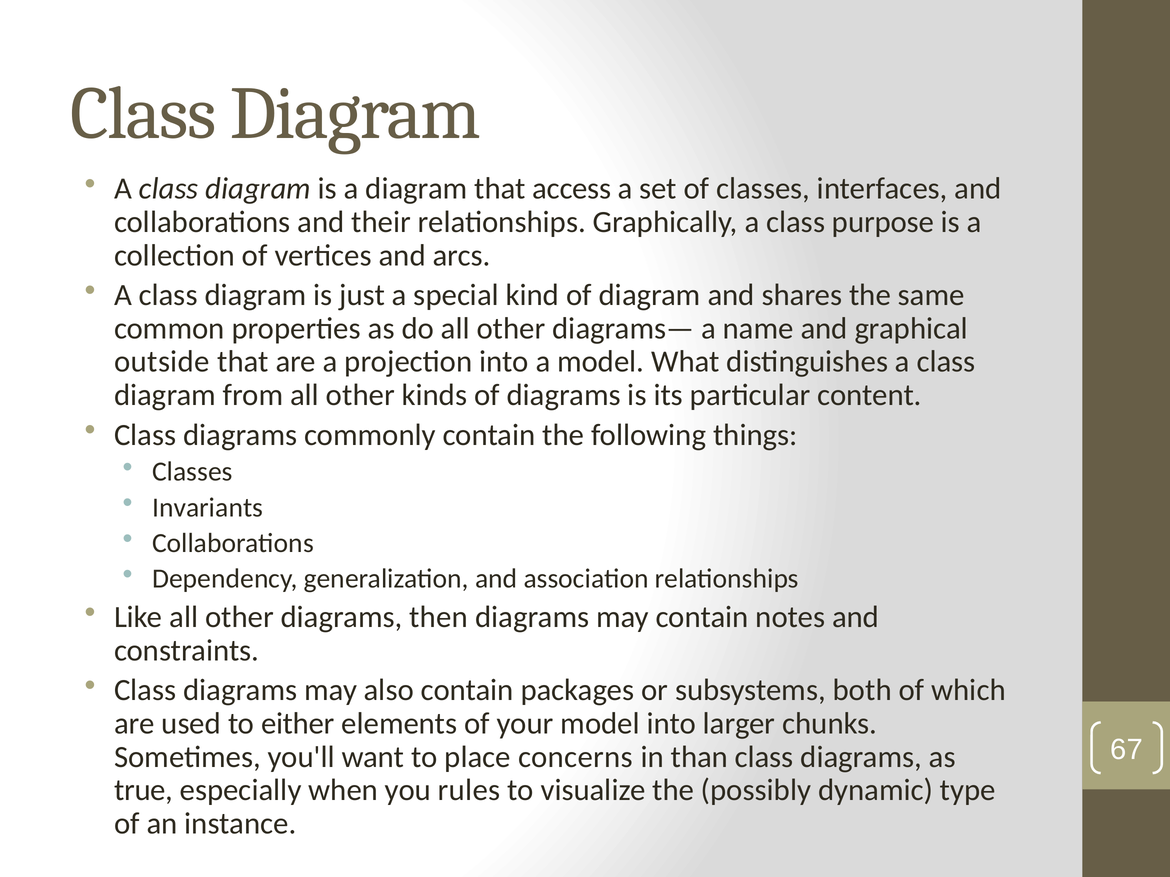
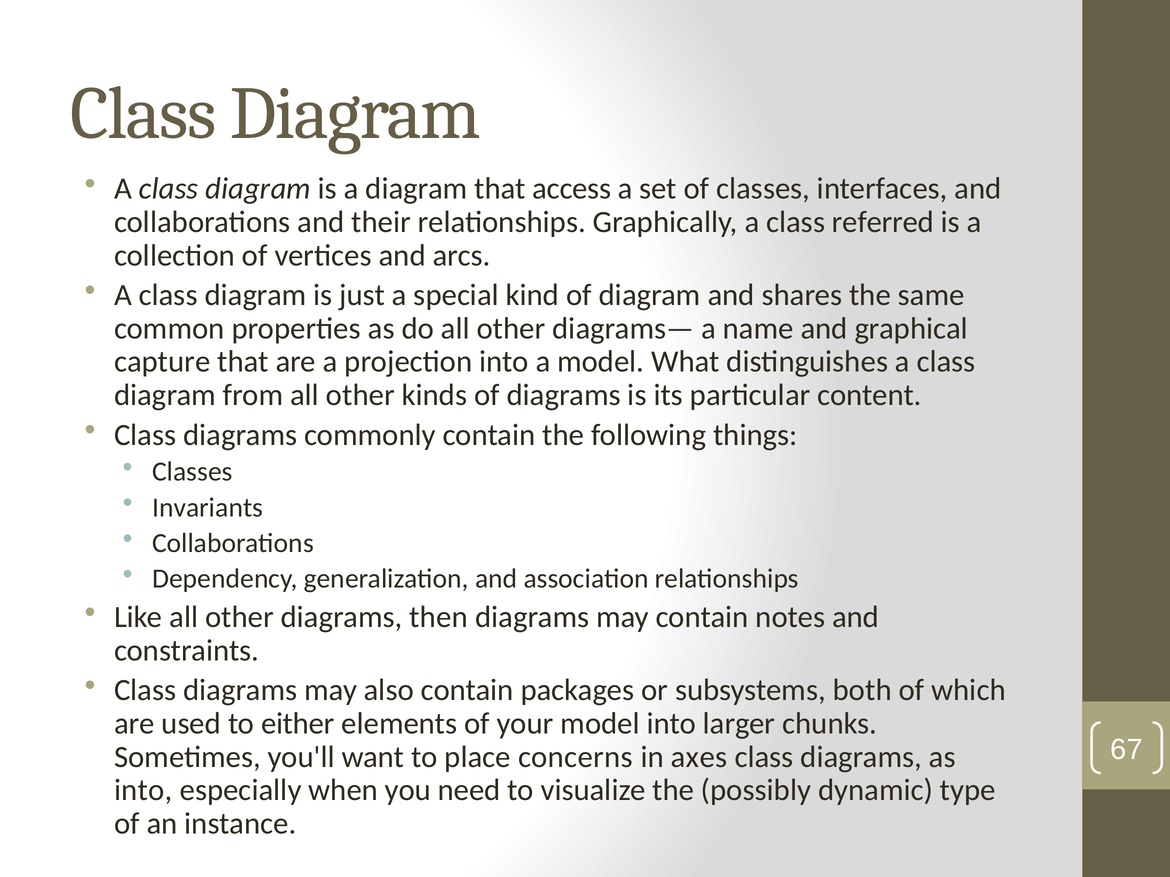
purpose: purpose -> referred (883, 222)
outside: outside -> capture (162, 362)
than: than -> axes (699, 757)
true: true -> into (143, 791)
rules: rules -> need (469, 791)
